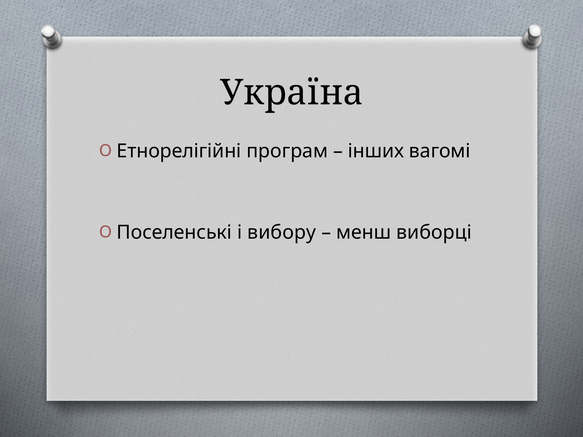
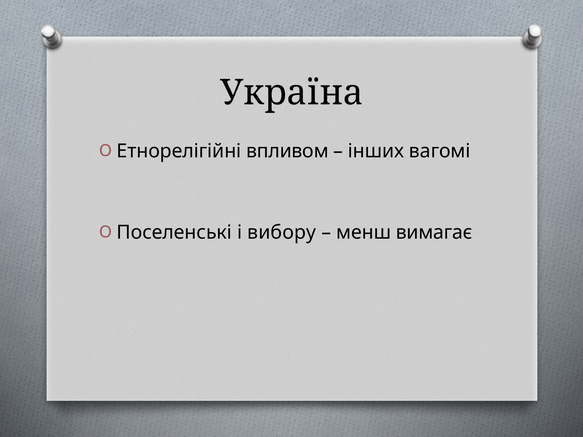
програм: програм -> впливом (287, 151)
виборці: виборці -> вимагає (434, 233)
